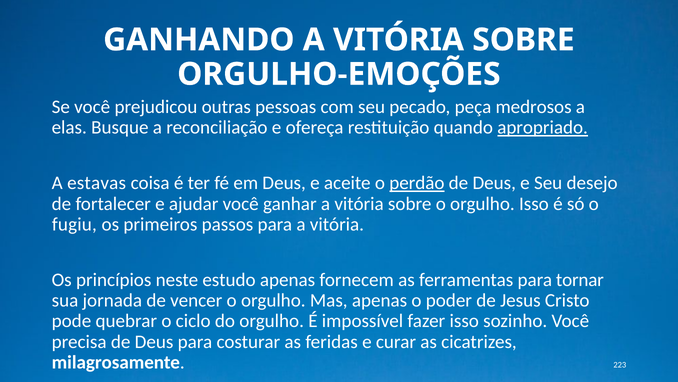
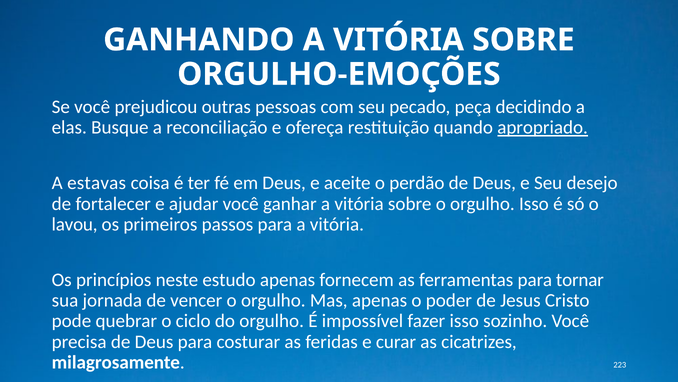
medrosos: medrosos -> decidindo (534, 107)
perdão underline: present -> none (417, 183)
fugiu: fugiu -> lavou (75, 224)
